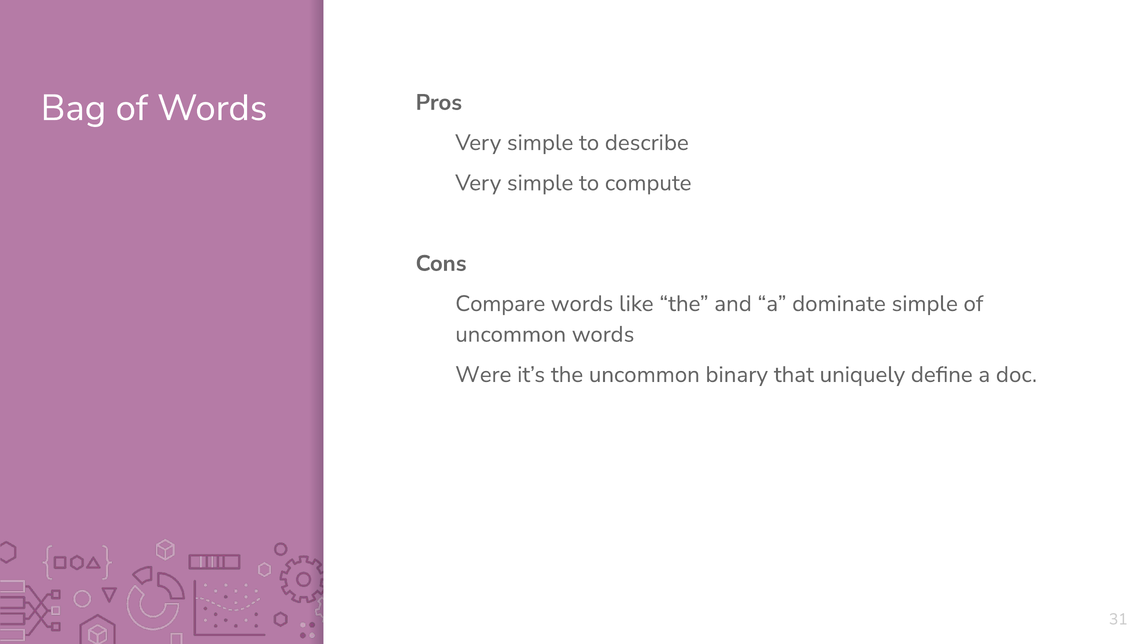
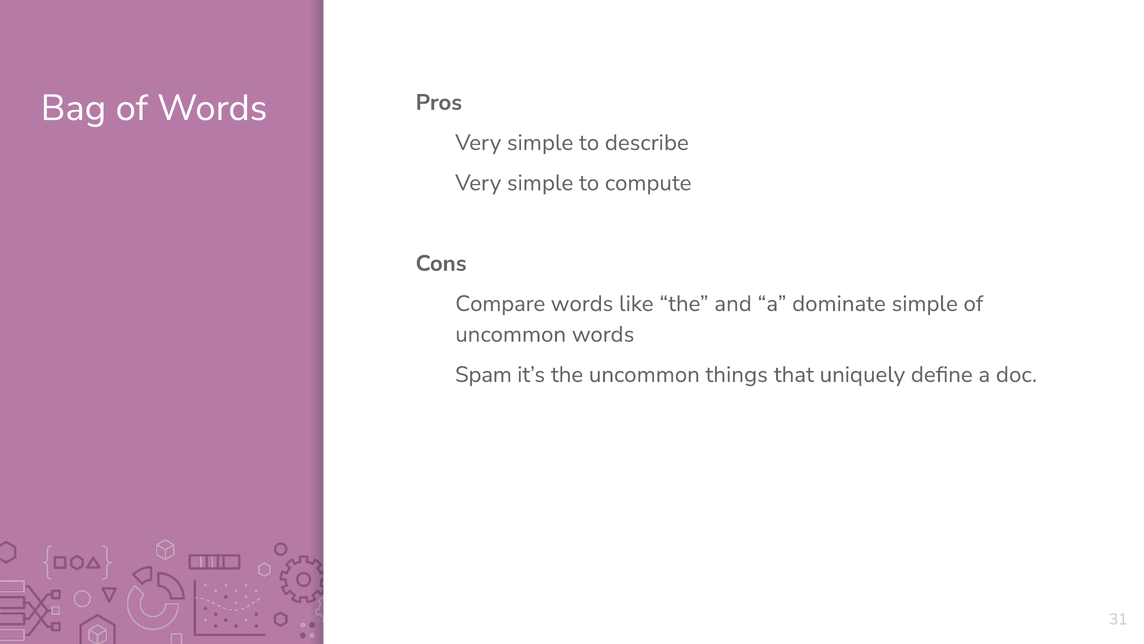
Were: Were -> Spam (483, 374)
binary: binary -> things (737, 374)
